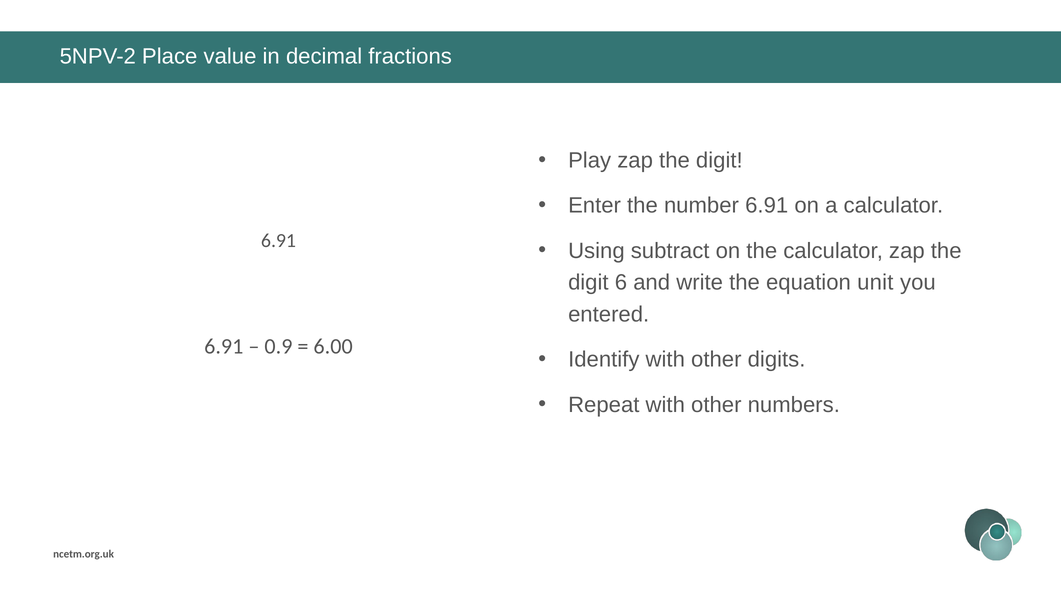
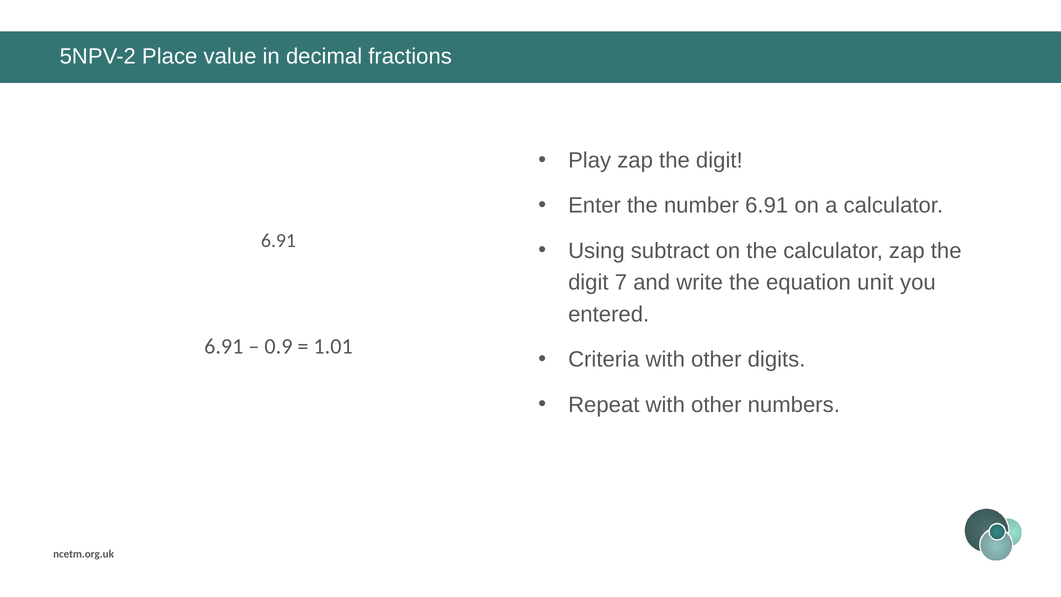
6: 6 -> 7 (621, 283)
6.00: 6.00 -> 1.01 (333, 347)
Identify: Identify -> Criteria (604, 359)
